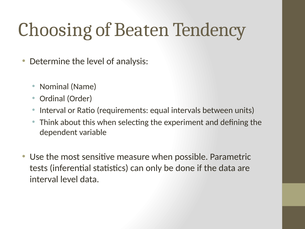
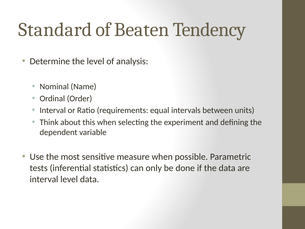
Choosing: Choosing -> Standard (55, 30)
